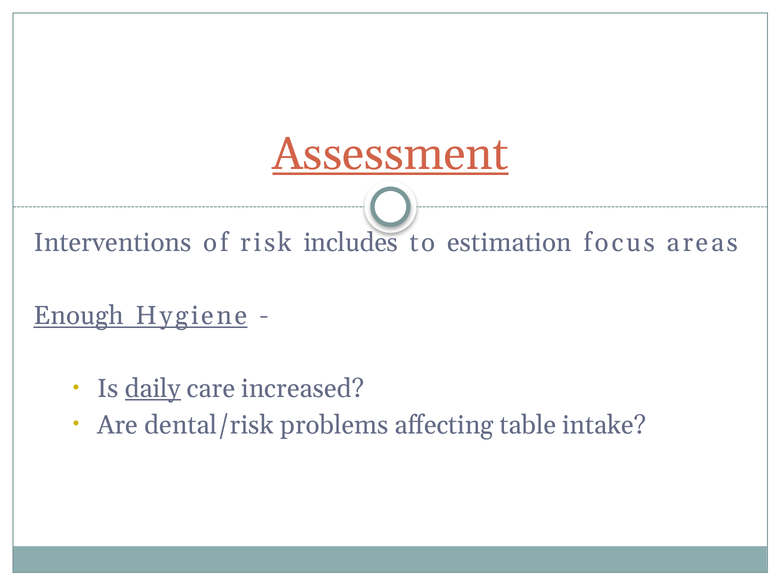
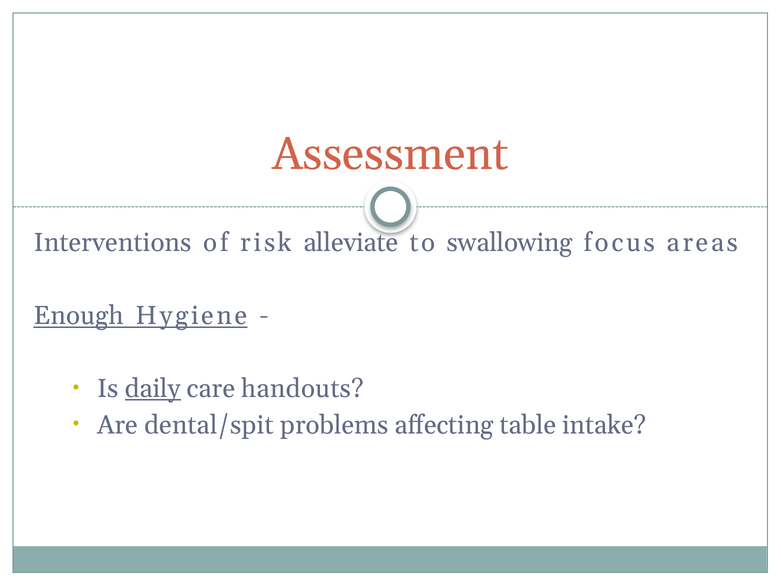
Assessment underline: present -> none (390, 154)
includes: includes -> alleviate (351, 243)
estimation: estimation -> swallowing (510, 243)
increased: increased -> handouts (303, 388)
dental/risk: dental/risk -> dental/spit (209, 425)
